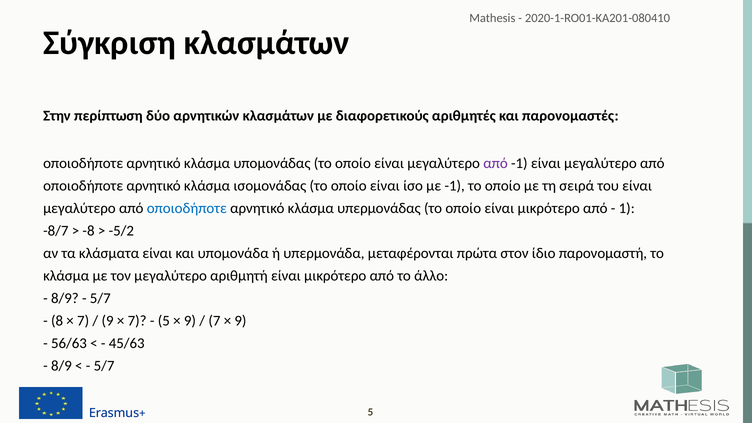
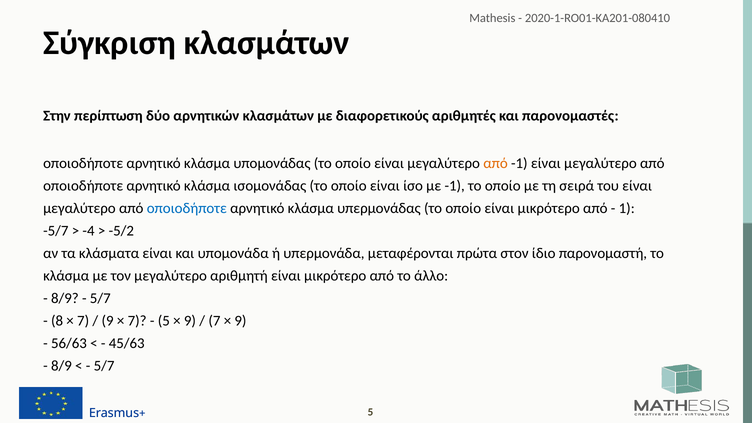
από colour: purple -> orange (496, 164)
-8/7: -8/7 -> -5/7 (56, 231)
-8: -8 -> -4 (89, 231)
